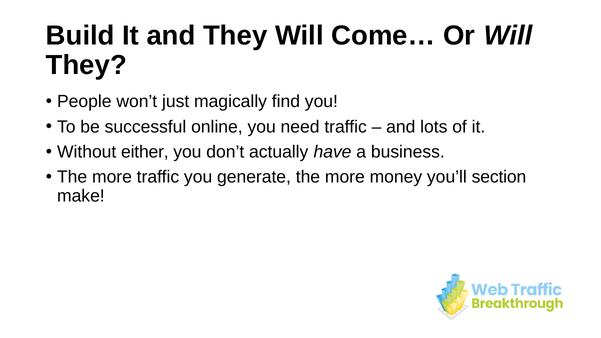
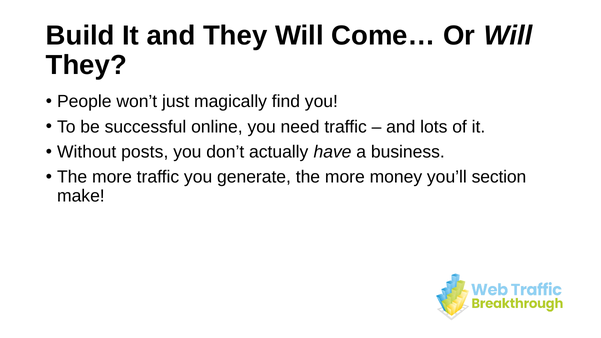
either: either -> posts (145, 152)
